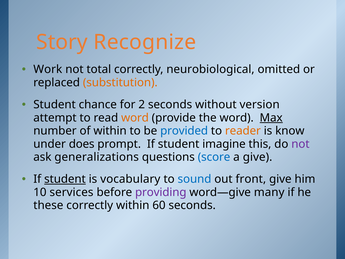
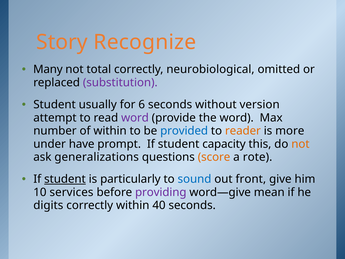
Work: Work -> Many (48, 69)
substitution colour: orange -> purple (120, 82)
chance: chance -> usually (98, 105)
2: 2 -> 6 (142, 105)
word colour: orange -> purple (135, 118)
Max underline: present -> none (271, 118)
know: know -> more (290, 131)
does: does -> have (82, 144)
imagine: imagine -> capacity (224, 144)
not colour: purple -> orange (300, 144)
score colour: blue -> orange (214, 157)
a give: give -> rote (258, 157)
vocabulary: vocabulary -> particularly (130, 179)
many: many -> mean (269, 192)
these: these -> digits (48, 205)
60: 60 -> 40 (159, 205)
